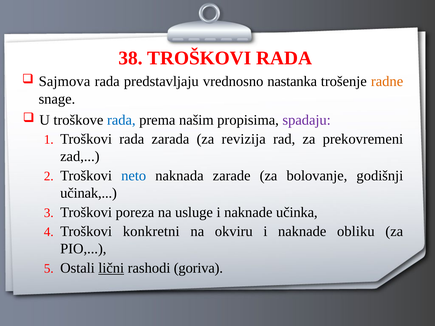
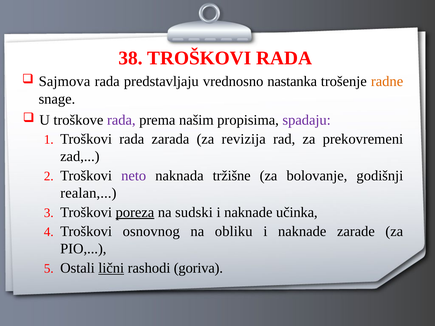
rada colour: blue -> purple (121, 120)
neto colour: blue -> purple (134, 176)
zarade: zarade -> tržišne (232, 176)
učinak: učinak -> realan (88, 193)
poreza underline: none -> present (135, 212)
usluge: usluge -> sudski (194, 212)
konkretni: konkretni -> osnovnog (151, 232)
okviru: okviru -> obliku (234, 232)
obliku: obliku -> zarade (356, 232)
